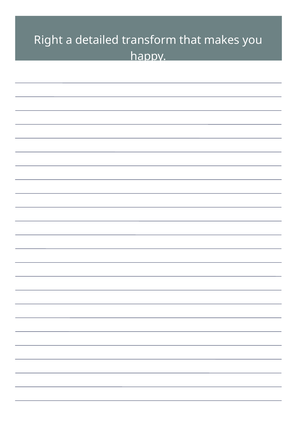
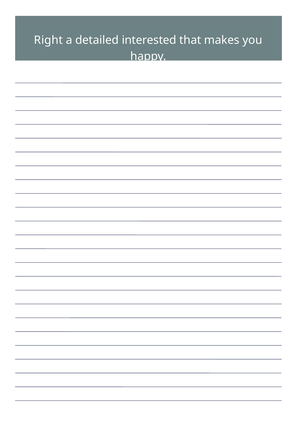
transform: transform -> interested (149, 40)
